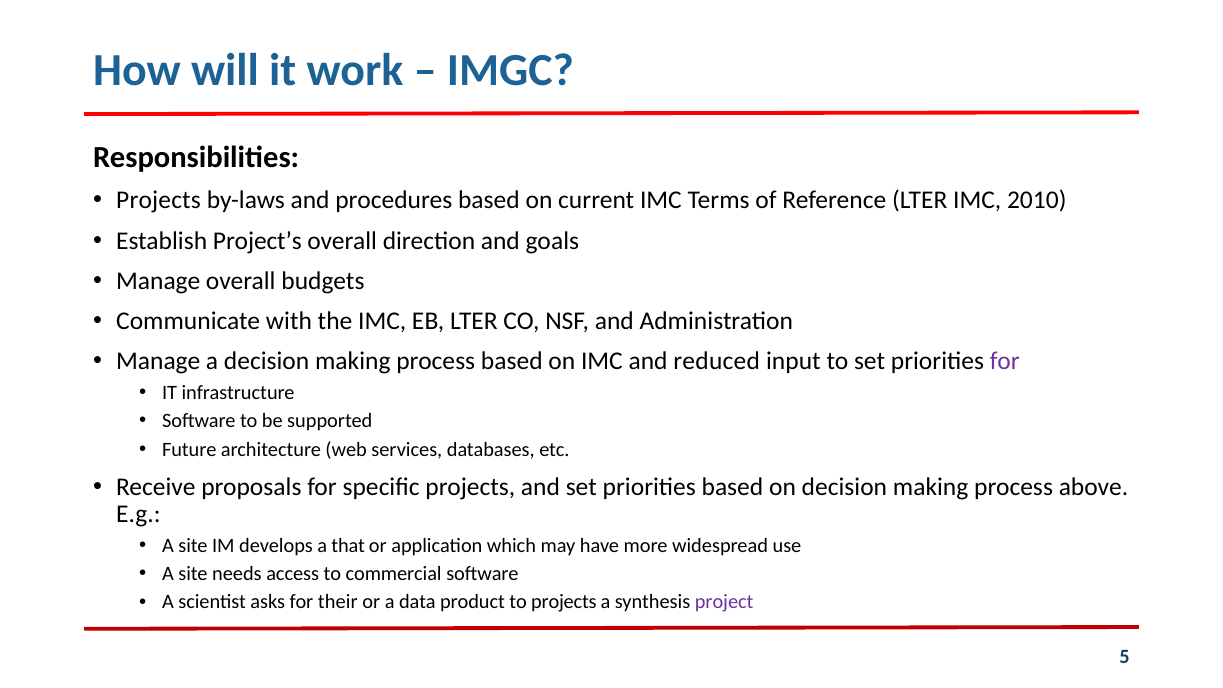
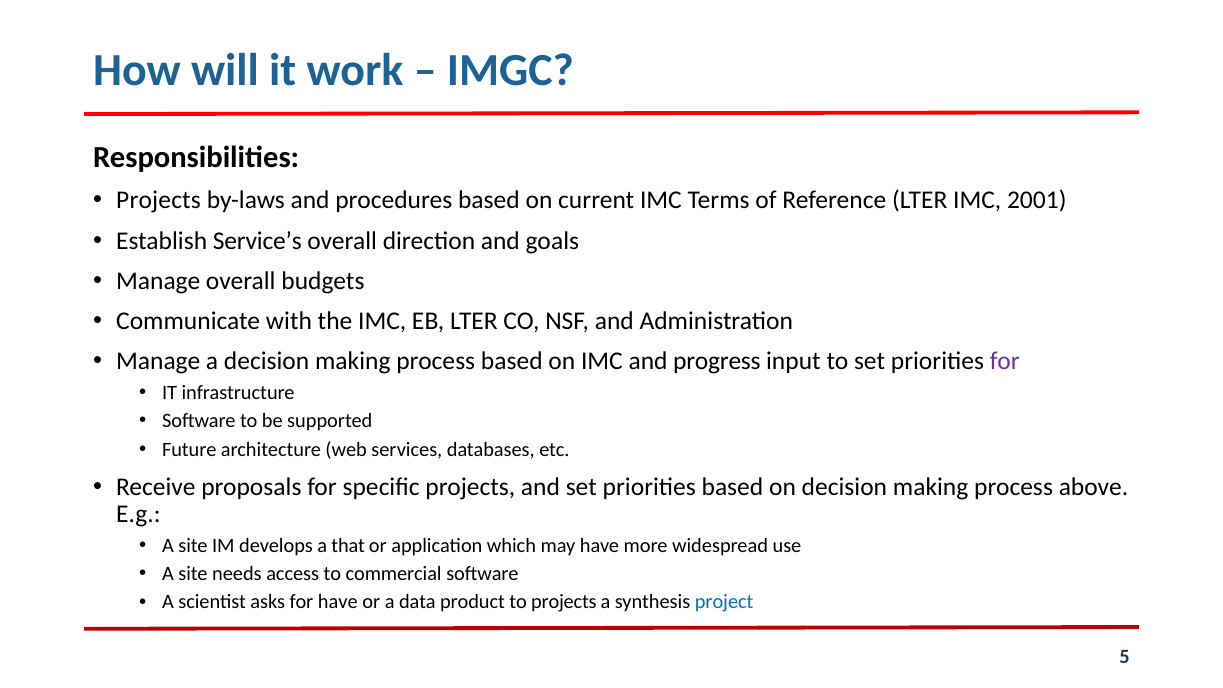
2010: 2010 -> 2001 (1037, 200)
Project’s: Project’s -> Service’s (257, 241)
reduced: reduced -> progress (717, 361)
for their: their -> have (338, 602)
project colour: purple -> blue (724, 602)
